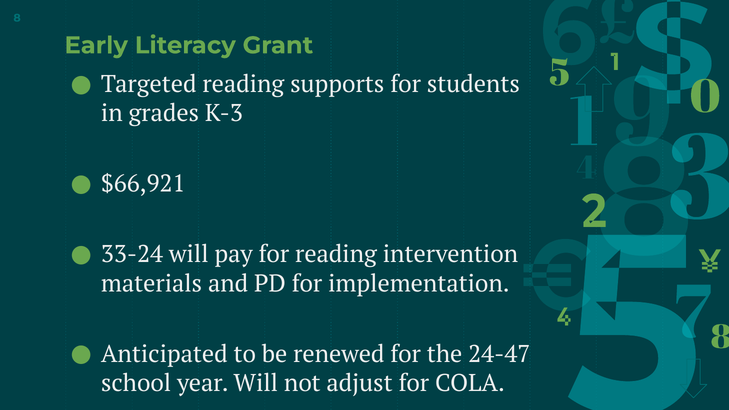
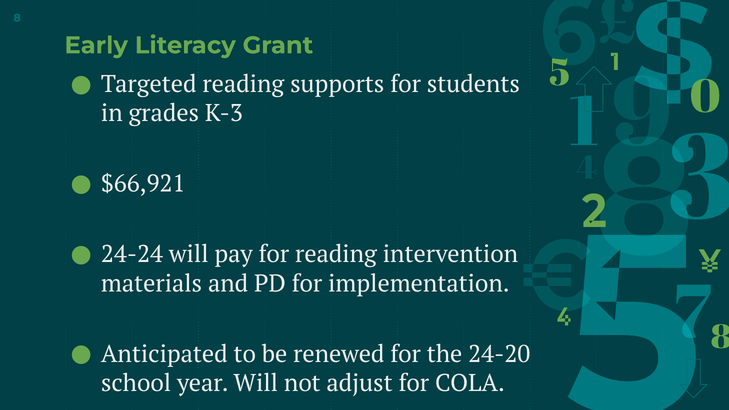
33-24: 33-24 -> 24-24 (132, 254)
24-47: 24-47 -> 24-20 (499, 354)
